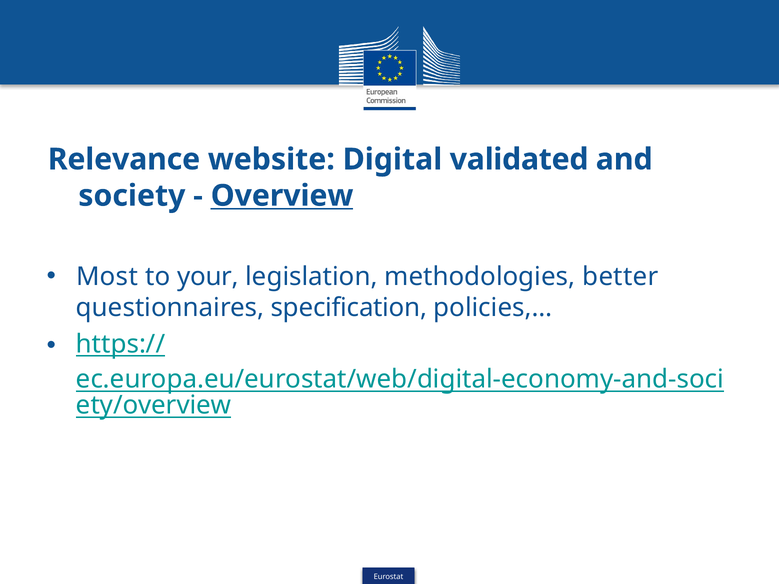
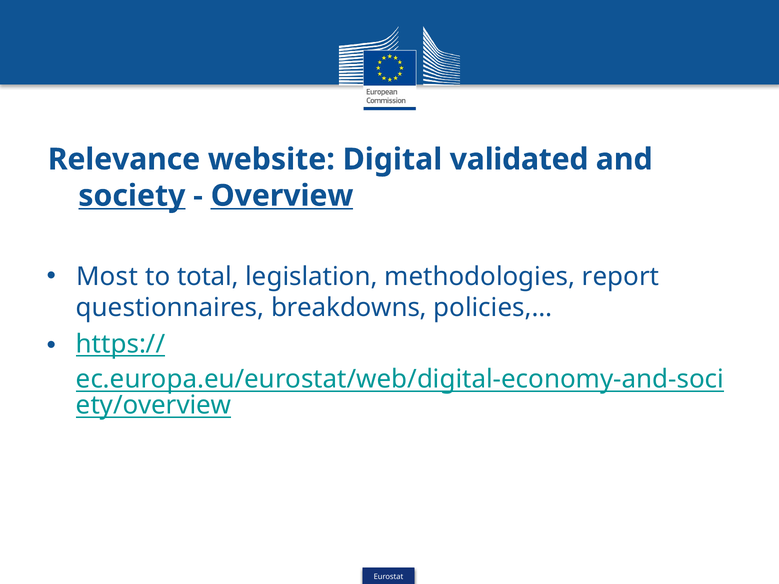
society underline: none -> present (132, 196)
your: your -> total (208, 277)
better: better -> report (621, 277)
specification: specification -> breakdowns (349, 308)
